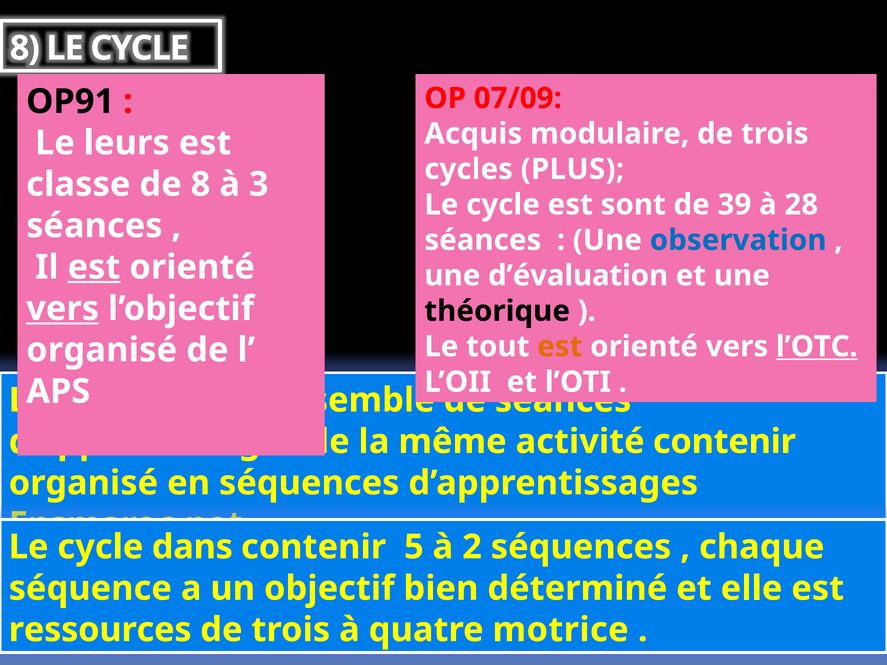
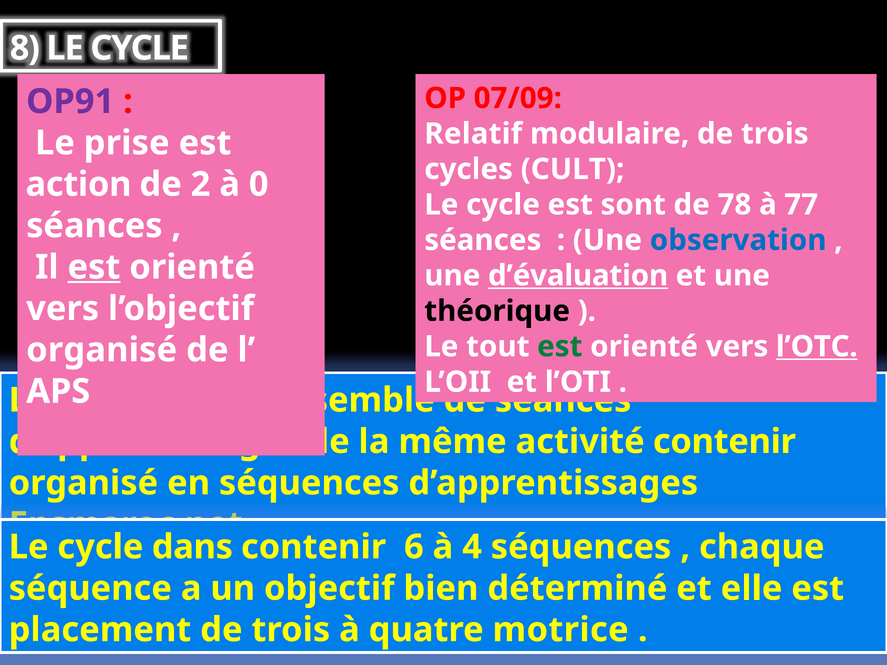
OP91 colour: black -> purple (70, 102)
Acquis: Acquis -> Relatif (473, 134)
leurs: leurs -> prise (127, 143)
PLUS: PLUS -> CULT (573, 169)
classe: classe -> action (79, 184)
de 8: 8 -> 2 (201, 184)
3: 3 -> 0 (259, 184)
39: 39 -> 78 (734, 205)
28: 28 -> 77 (801, 205)
d’évaluation underline: none -> present (578, 276)
vers underline: present -> none (63, 309)
est colour: orange -> green (560, 347)
5: 5 -> 6 (414, 547)
2: 2 -> 4 (472, 547)
ressources: ressources -> placement (100, 630)
